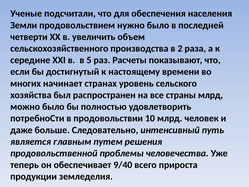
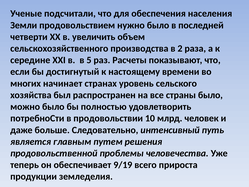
страны млрд: млрд -> было (210, 95)
9/40: 9/40 -> 9/19 (123, 165)
